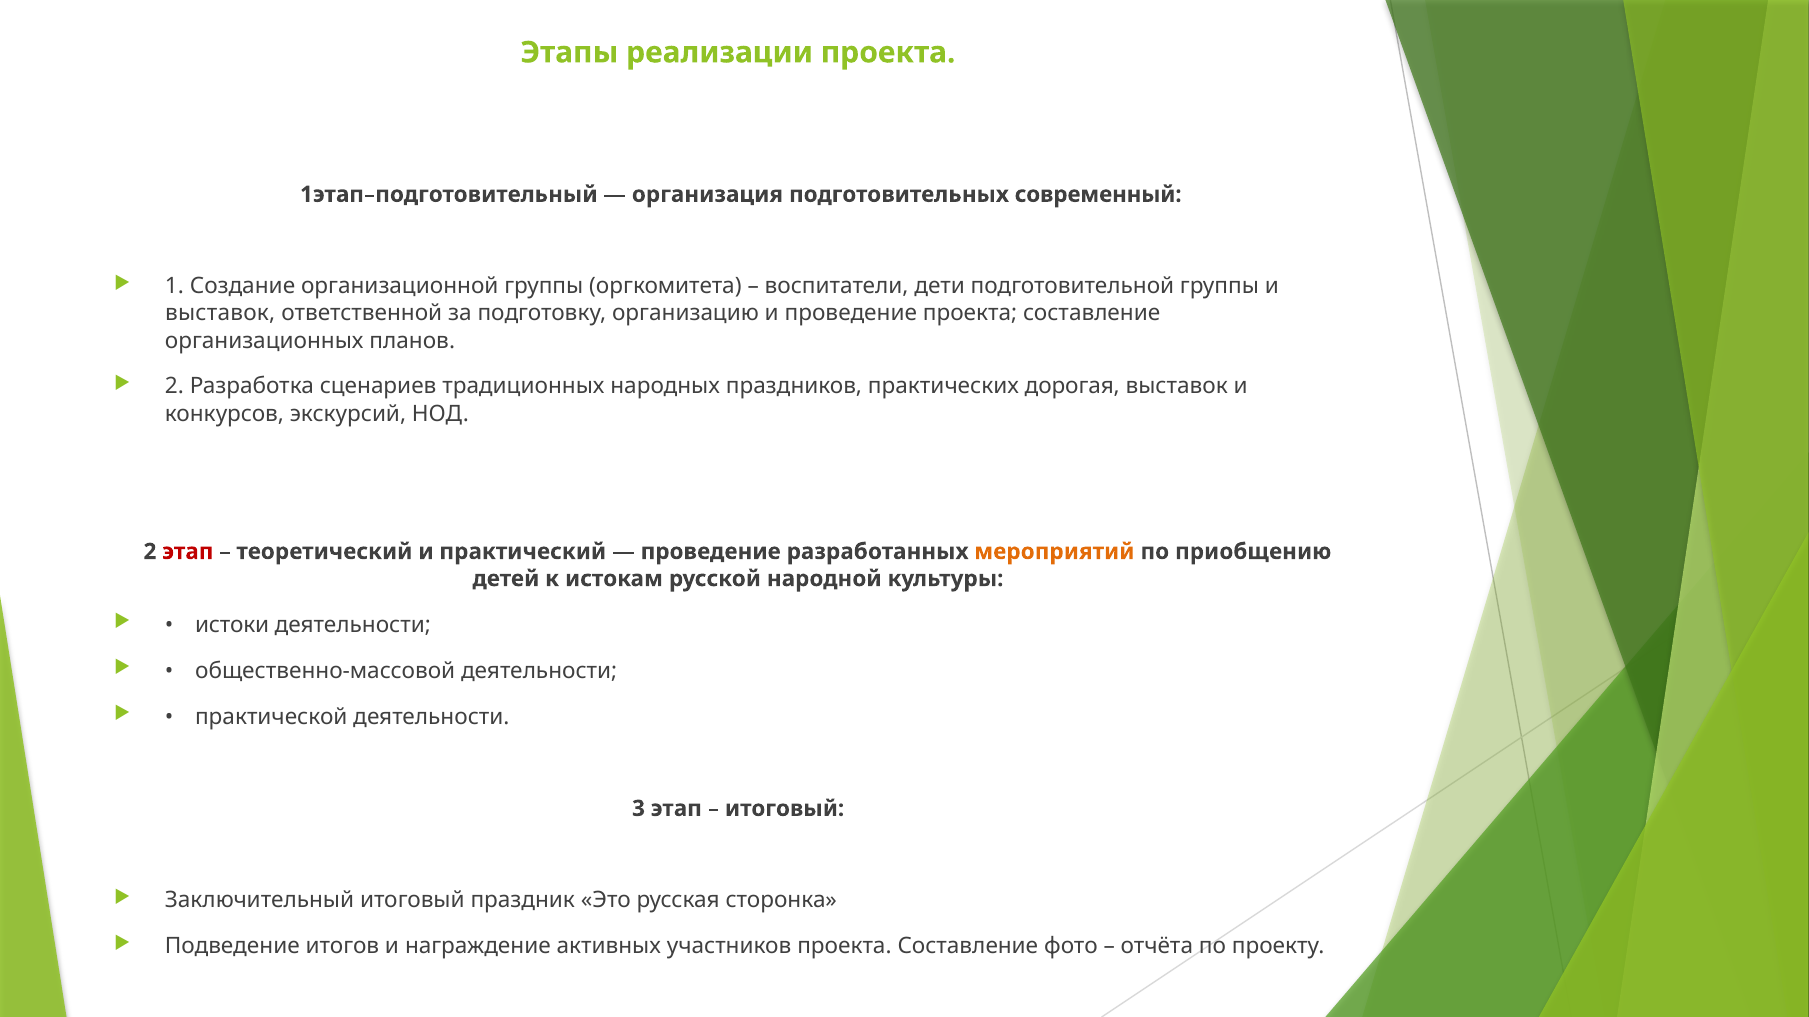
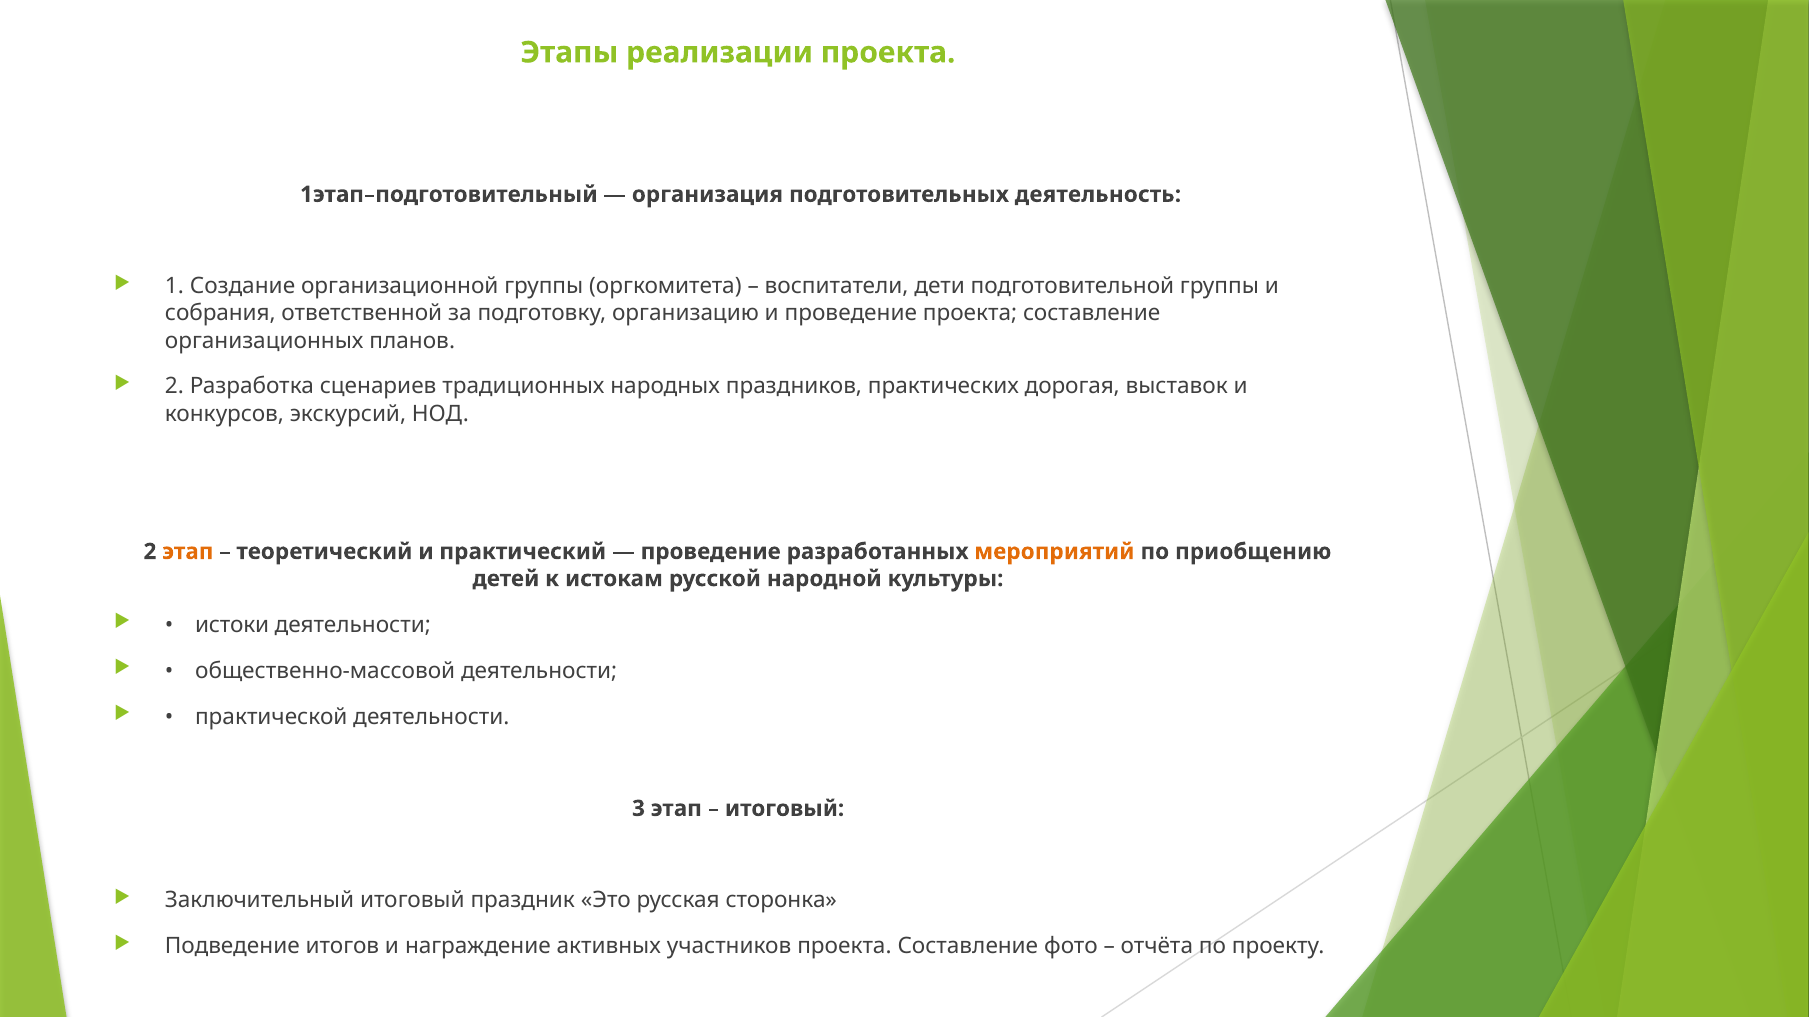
современный: современный -> деятельность (1098, 195)
выставок: выставок -> собрания (220, 314)
этап colour: red -> orange (188, 552)
